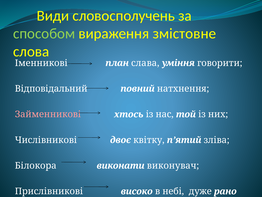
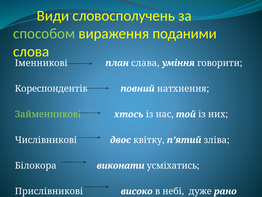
змістовне: змістовне -> поданими (185, 34)
Відповідальний: Відповідальний -> Кореспондентів (51, 88)
Займенникові colour: pink -> light green (48, 114)
виконувач: виконувач -> усміхатись (173, 165)
